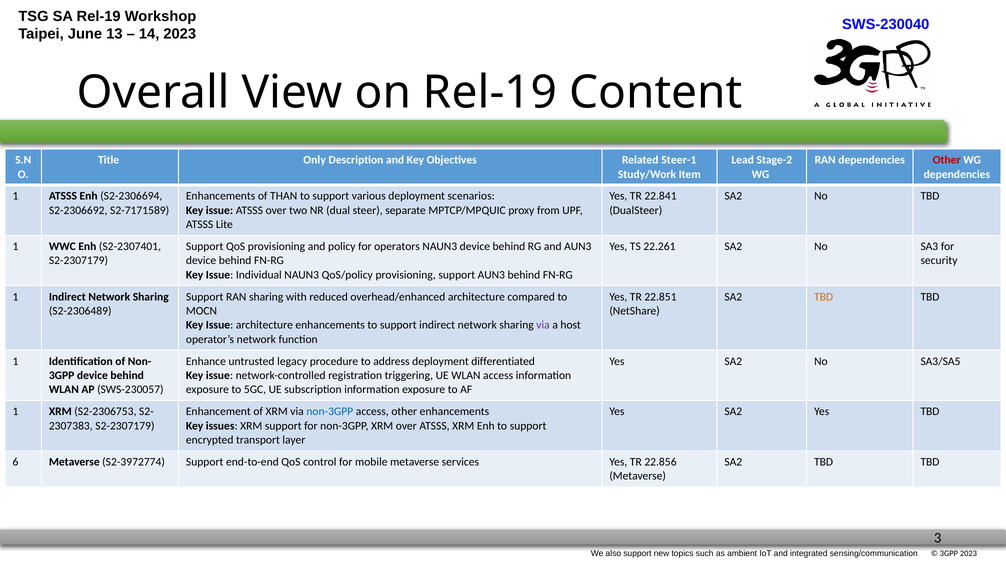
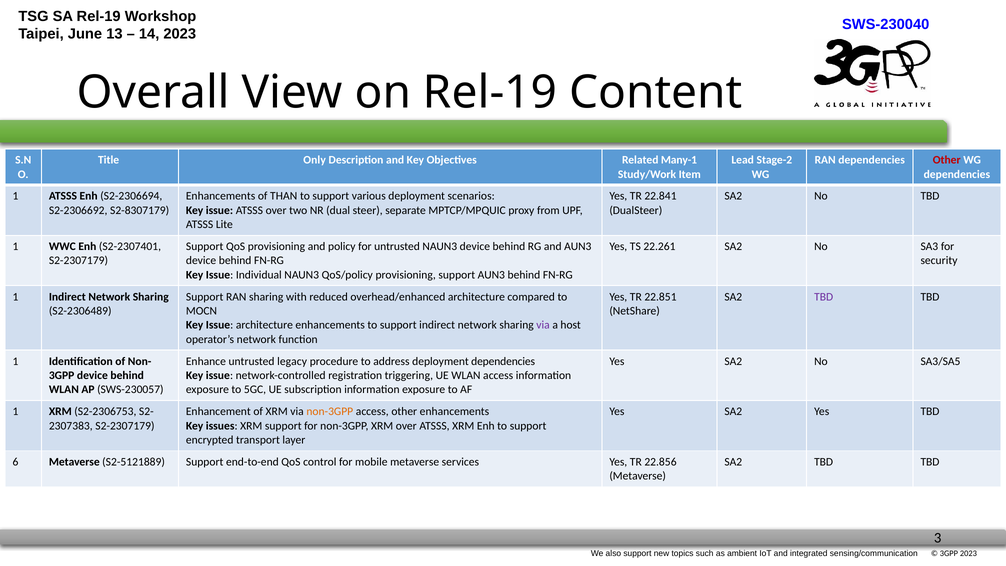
Steer-1: Steer-1 -> Many-1 (679, 160)
S2-7171589: S2-7171589 -> S2-8307179 (140, 210)
for operators: operators -> untrusted (397, 246)
TBD colour: orange -> purple (824, 297)
deployment differentiated: differentiated -> dependencies (503, 361)
non-3GPP colour: blue -> orange (330, 411)
S2-3972774: S2-3972774 -> S2-5121889 (134, 462)
